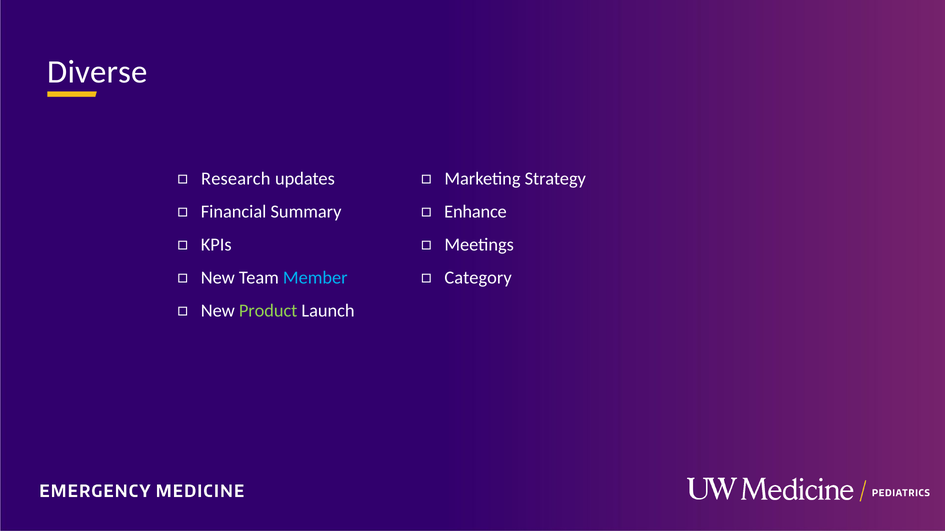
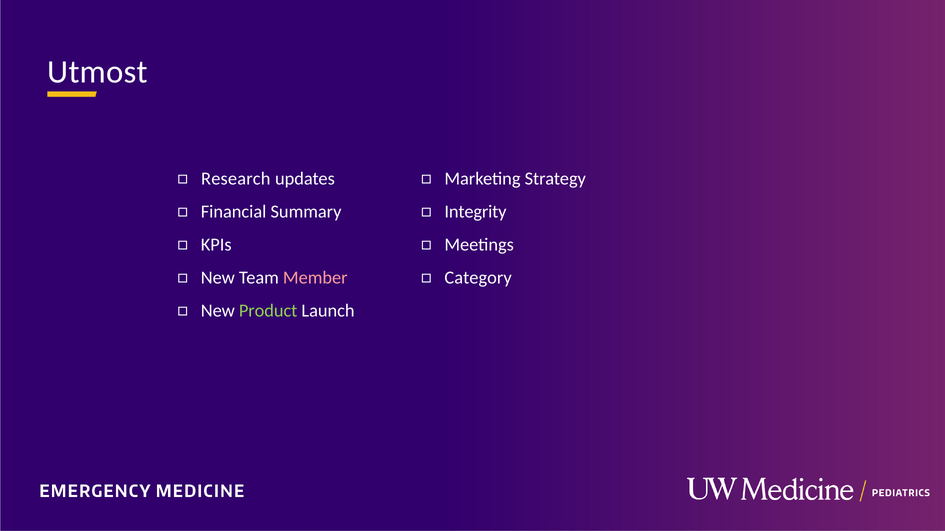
Diverse: Diverse -> Utmost (97, 72)
Enhance: Enhance -> Integrity (475, 212)
Member colour: light blue -> pink (315, 278)
